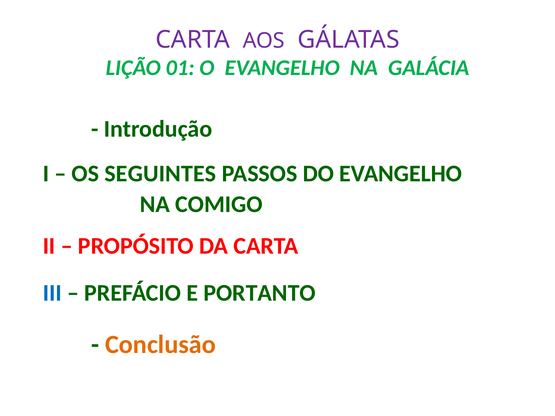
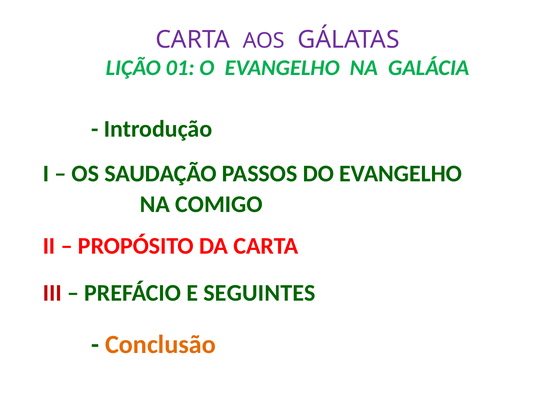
SEGUINTES: SEGUINTES -> SAUDAÇÃO (161, 174)
III colour: blue -> red (52, 293)
PORTANTO: PORTANTO -> SEGUINTES (259, 293)
